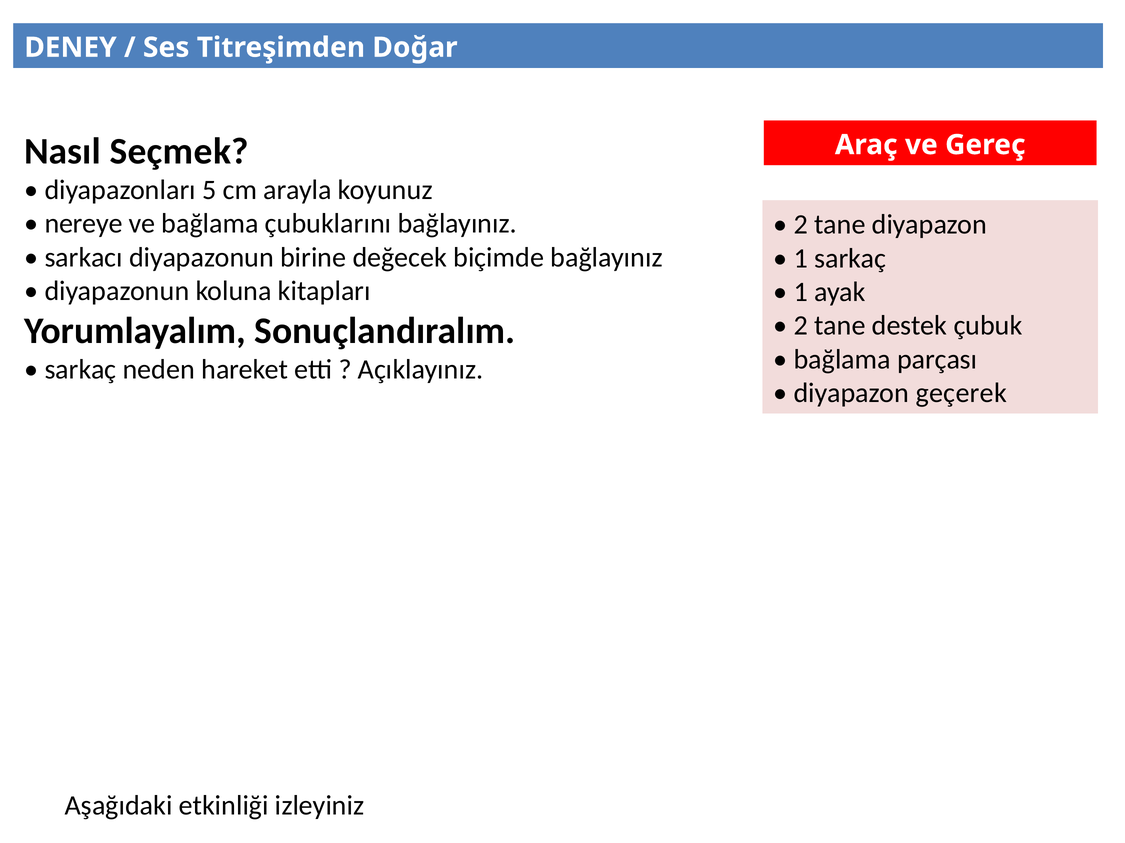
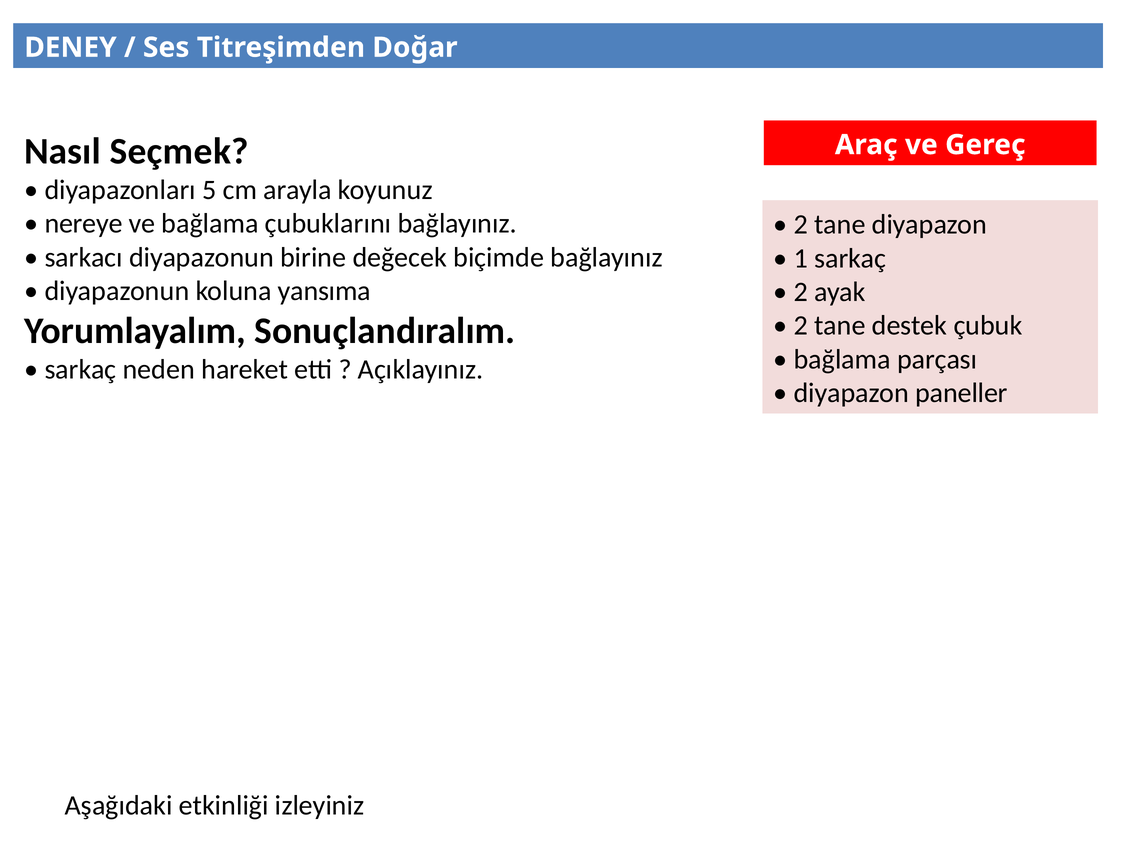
kitapları: kitapları -> yansıma (324, 291)
1: 1 -> 2 (801, 292)
geçerek: geçerek -> paneller (961, 393)
